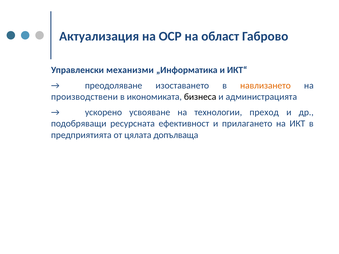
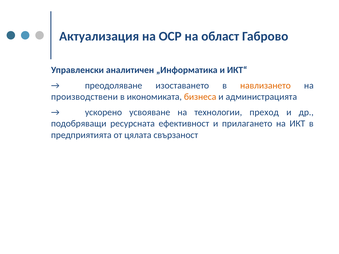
механизми: механизми -> аналитичен (130, 70)
бизнеса colour: black -> orange (200, 97)
допълваща: допълваща -> свързаност (176, 135)
